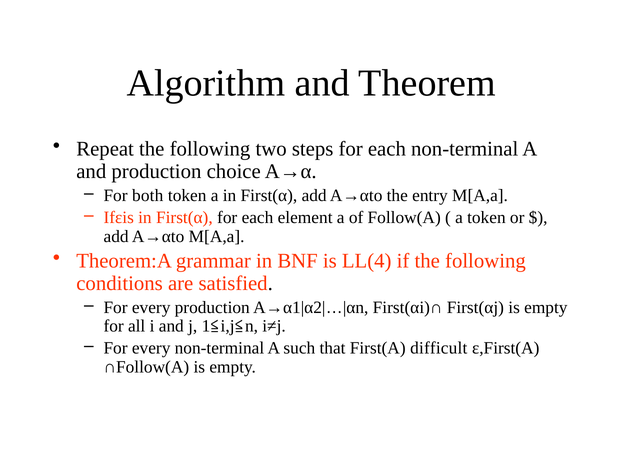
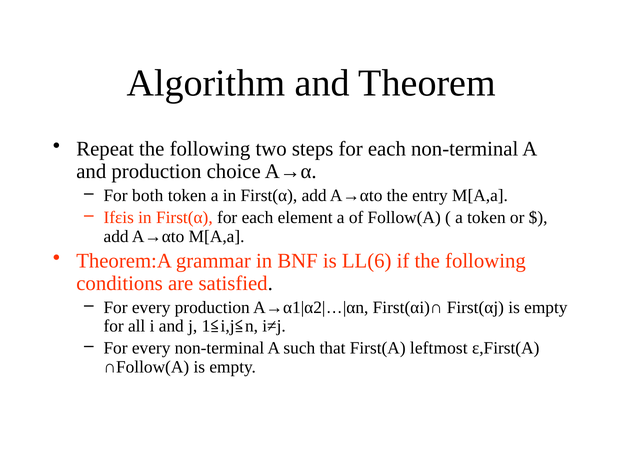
LL(4: LL(4 -> LL(6 (367, 261)
difficult: difficult -> leftmost (439, 348)
